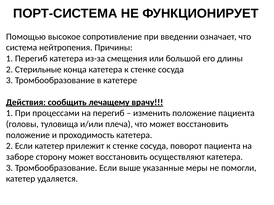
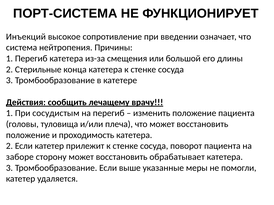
Помощью: Помощью -> Инъекций (26, 37)
процессами: процессами -> сосудистым (56, 113)
осуществляют: осуществляют -> обрабатывает (177, 157)
